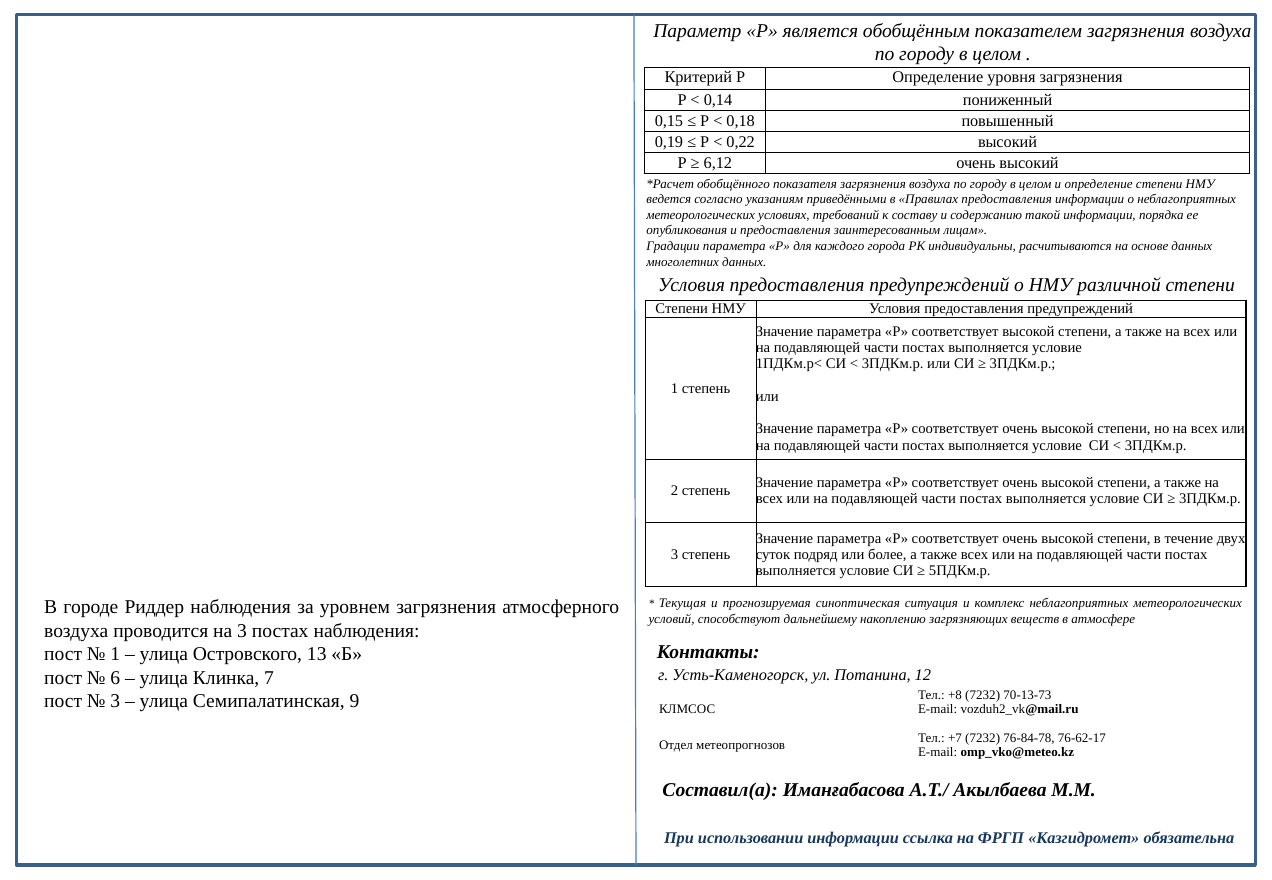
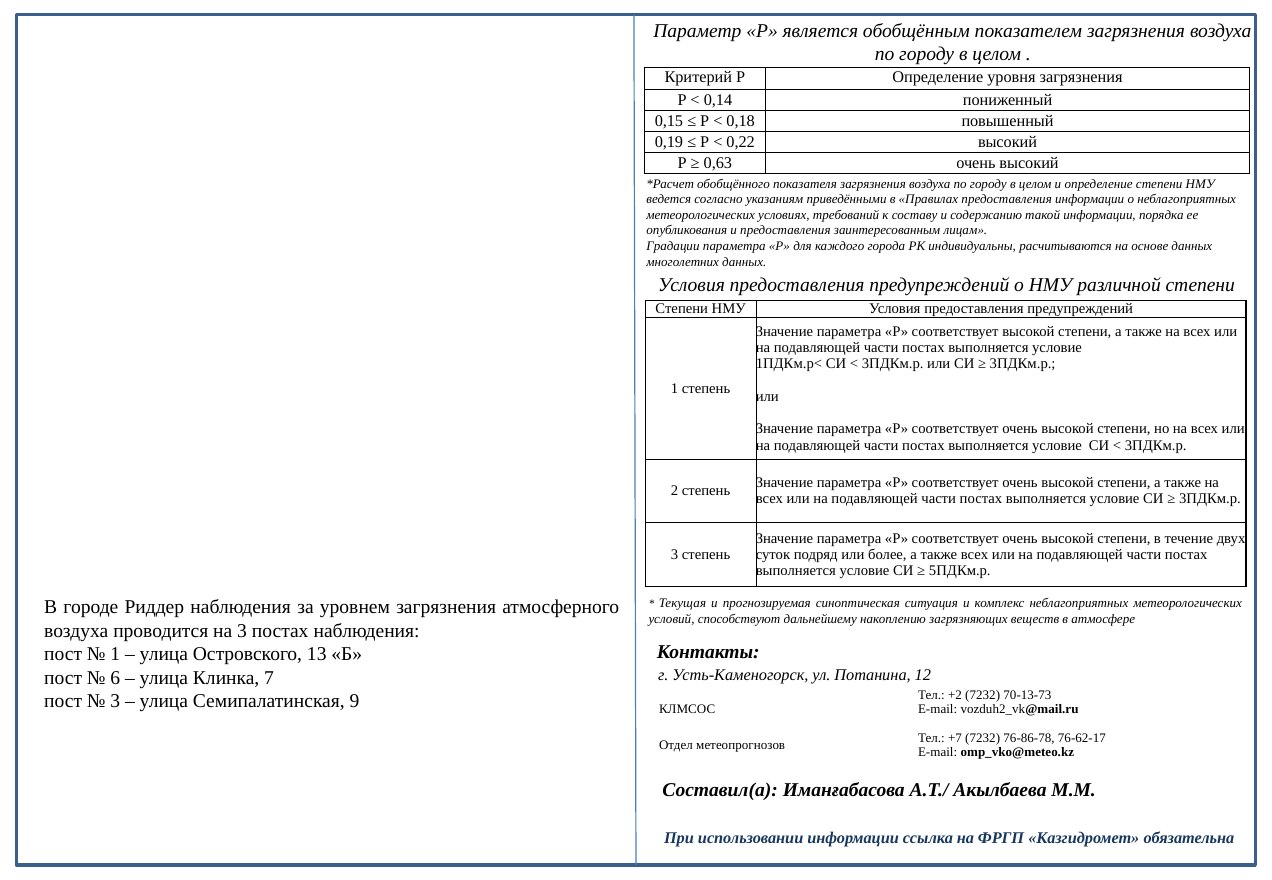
6,12: 6,12 -> 0,63 (718, 163)
+8: +8 -> +2 (955, 695)
76-84-78: 76-84-78 -> 76-86-78 (1029, 738)
